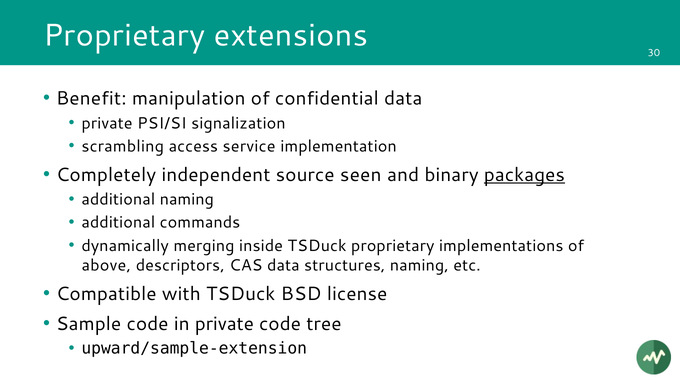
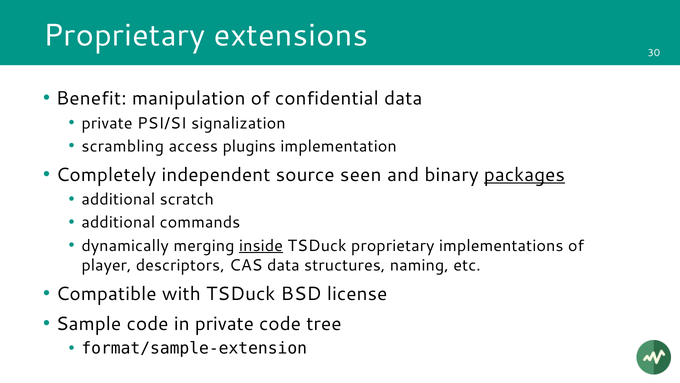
service: service -> plugins (249, 146)
additional naming: naming -> scratch (187, 199)
inside underline: none -> present (261, 245)
above: above -> player (106, 265)
upward/sample-extension: upward/sample-extension -> format/sample-extension (194, 348)
